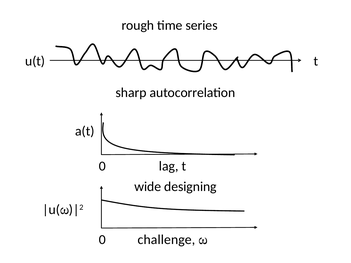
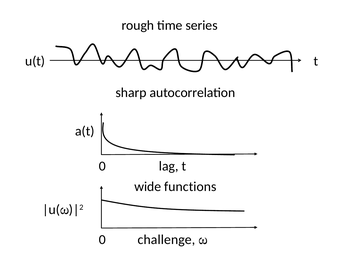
designing: designing -> functions (190, 187)
